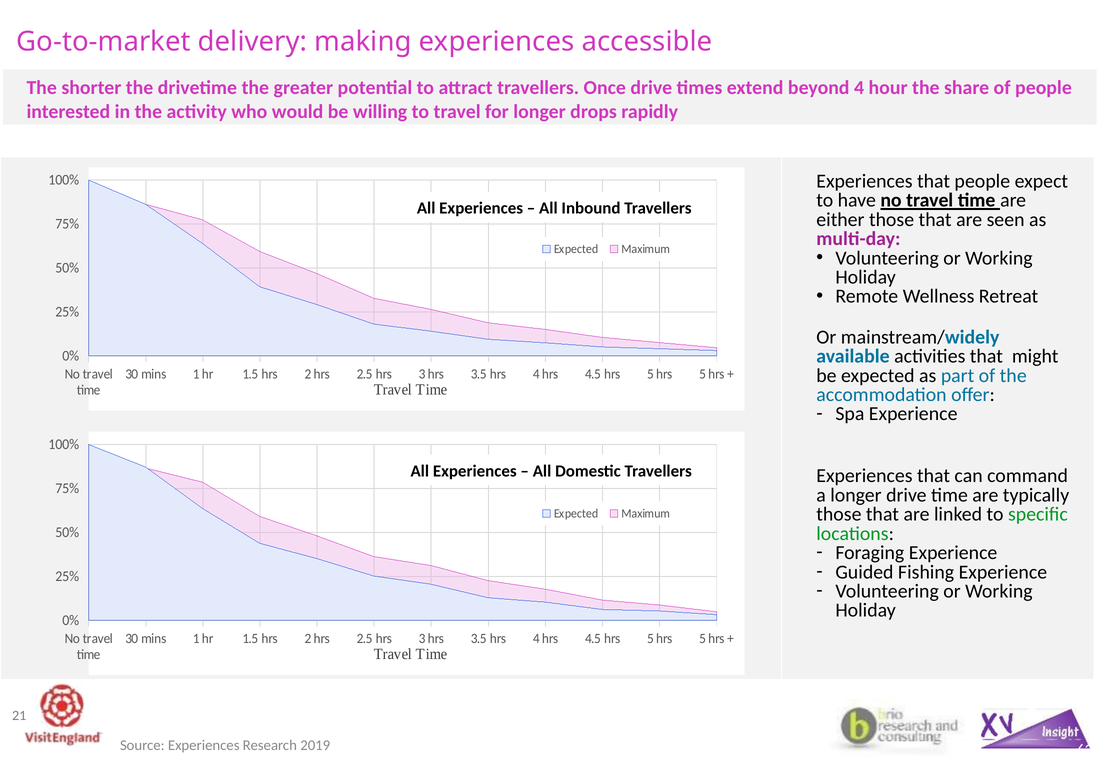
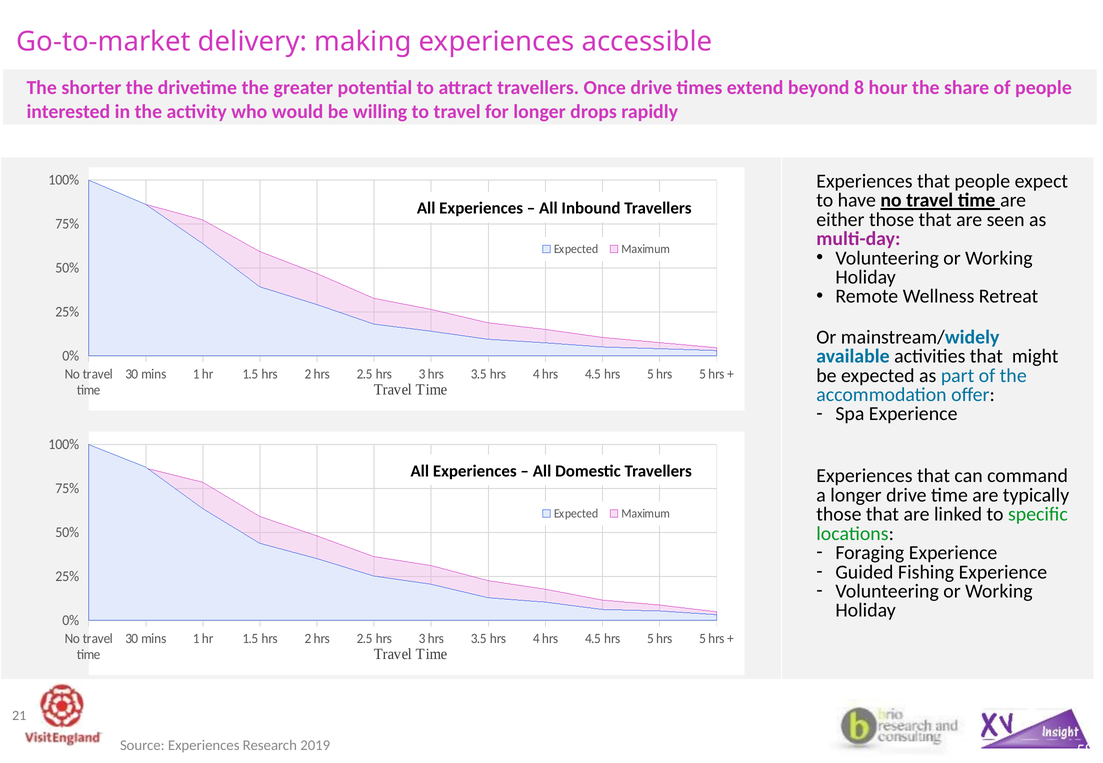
beyond 4: 4 -> 8 (859, 88)
62: 62 -> 58 (1085, 750)
